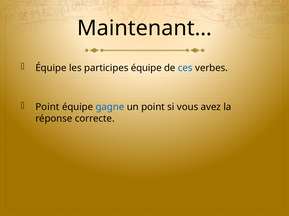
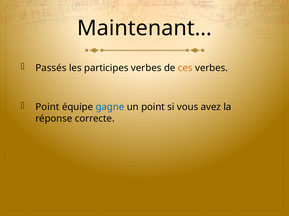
Équipe: Équipe -> Passés (51, 68)
participes équipe: équipe -> verbes (146, 68)
ces colour: blue -> orange (185, 68)
